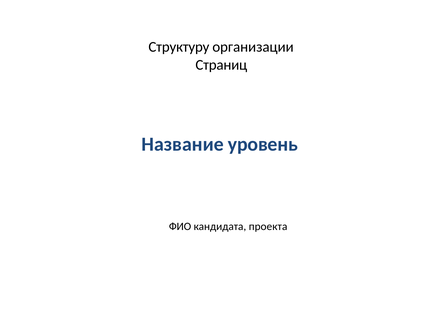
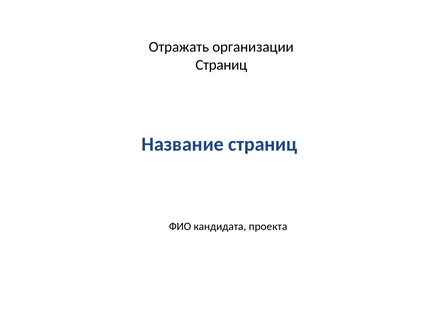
Структуру: Структуру -> Отражать (179, 47)
Название уровень: уровень -> страниц (263, 144)
